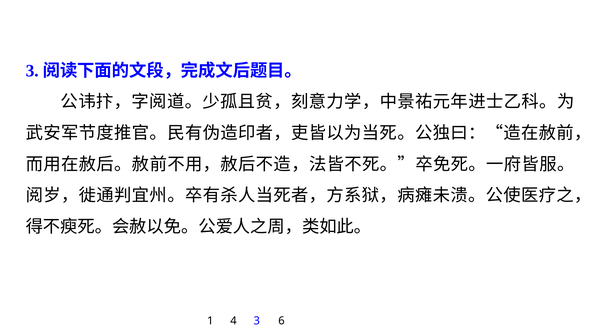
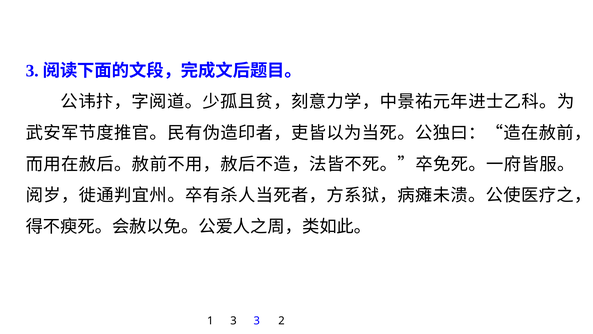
1 4: 4 -> 3 (234, 321)
6: 6 -> 2 (281, 321)
